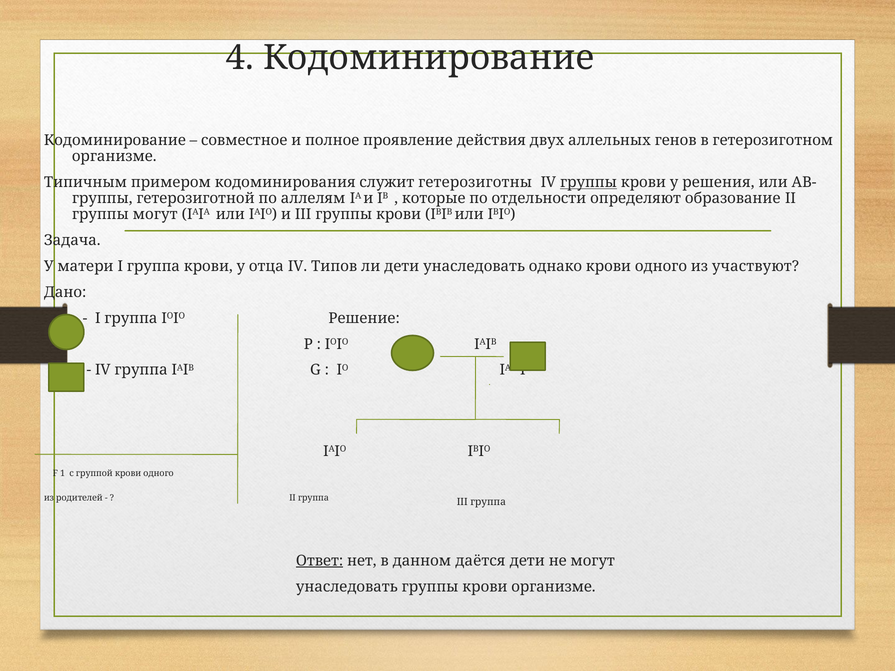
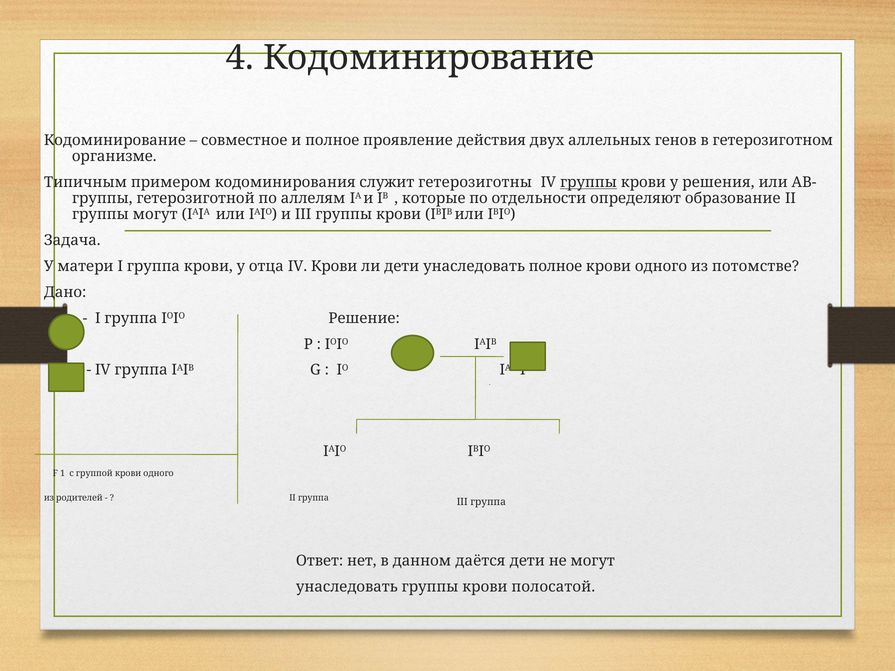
IV Типов: Типов -> Крови (334, 266)
унаследовать однако: однако -> полное (555, 266)
участвуют: участвуют -> потомстве (755, 266)
Ответ underline: present -> none (320, 561)
крови организме: организме -> полосатой (553, 587)
